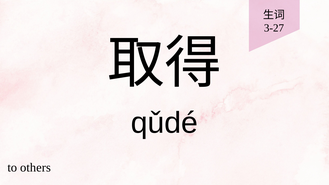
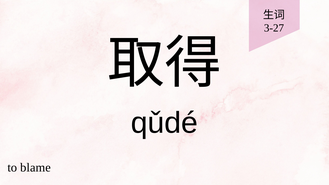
others: others -> blame (35, 168)
